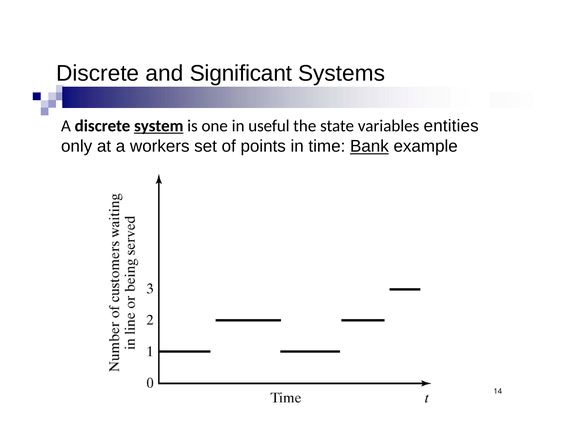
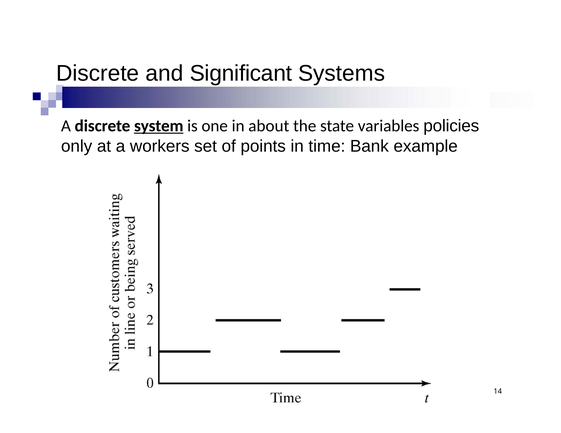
useful: useful -> about (269, 126)
entities: entities -> policies (451, 126)
Bank underline: present -> none (369, 147)
